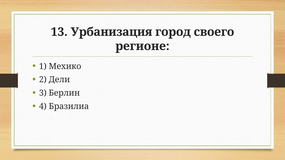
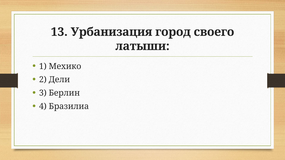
регионе: регионе -> латыши (142, 46)
